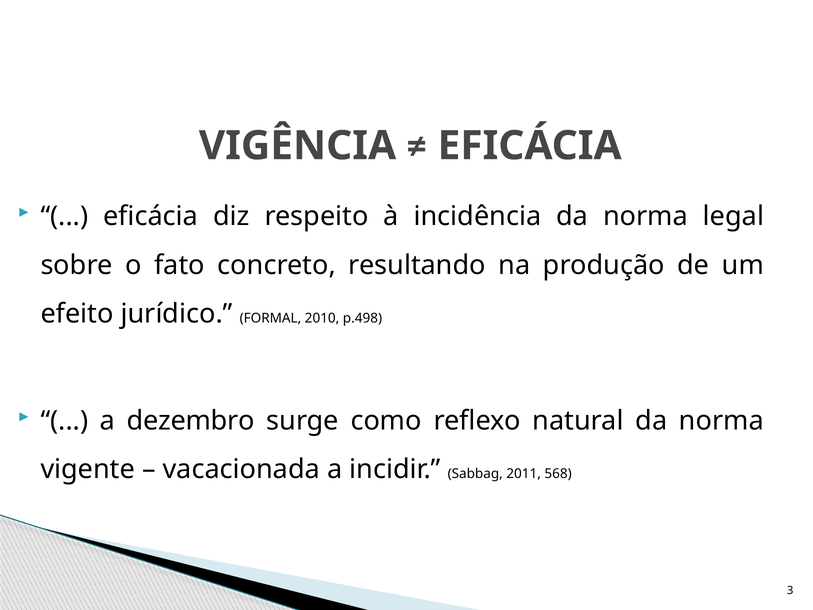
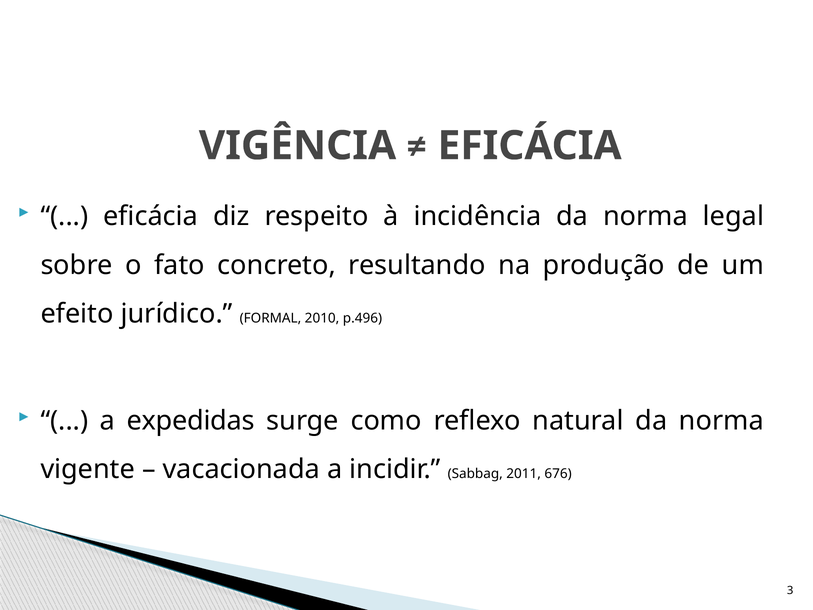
p.498: p.498 -> p.496 (362, 318)
dezembro: dezembro -> expedidas (191, 420)
568: 568 -> 676 (558, 474)
